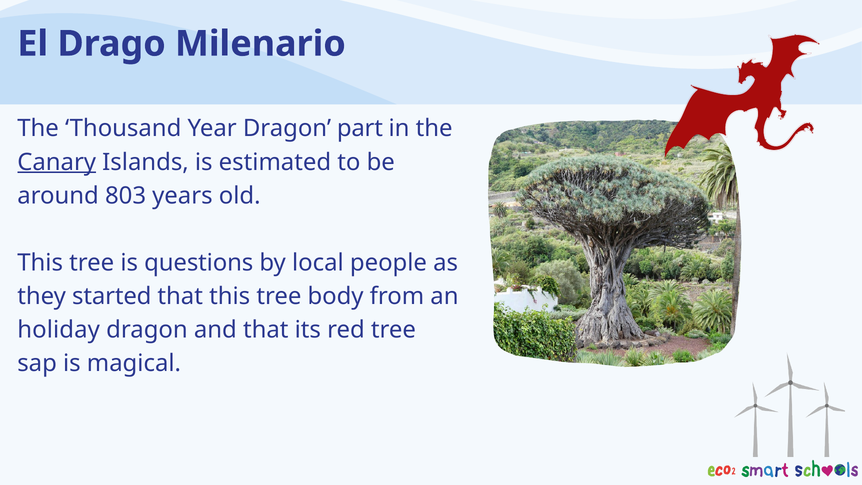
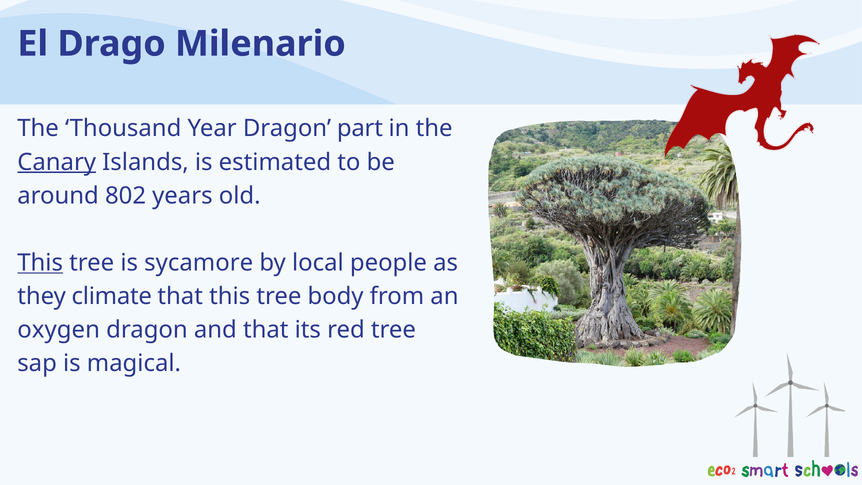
803: 803 -> 802 (126, 196)
This underline: none -> present (40, 263)
questions: questions -> sycamore (199, 263)
started: started -> climate (112, 296)
holiday: holiday -> oxygen (59, 330)
